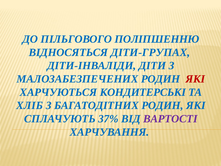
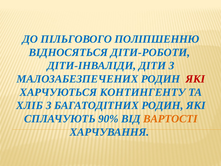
ДІТИ-ГРУПАХ: ДІТИ-ГРУПАХ -> ДІТИ-РОБОТИ (150, 52)
КОНДИТЕРСЬКІ: КОНДИТЕРСЬКІ -> КОНТИНГЕНТУ (143, 92)
37%: 37% -> 90% (108, 119)
ВАРТОСТІ colour: purple -> orange (170, 119)
